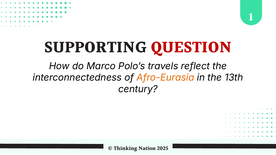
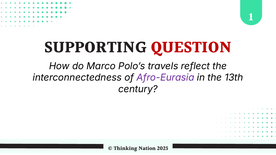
Afro-Eurasia colour: orange -> purple (165, 78)
